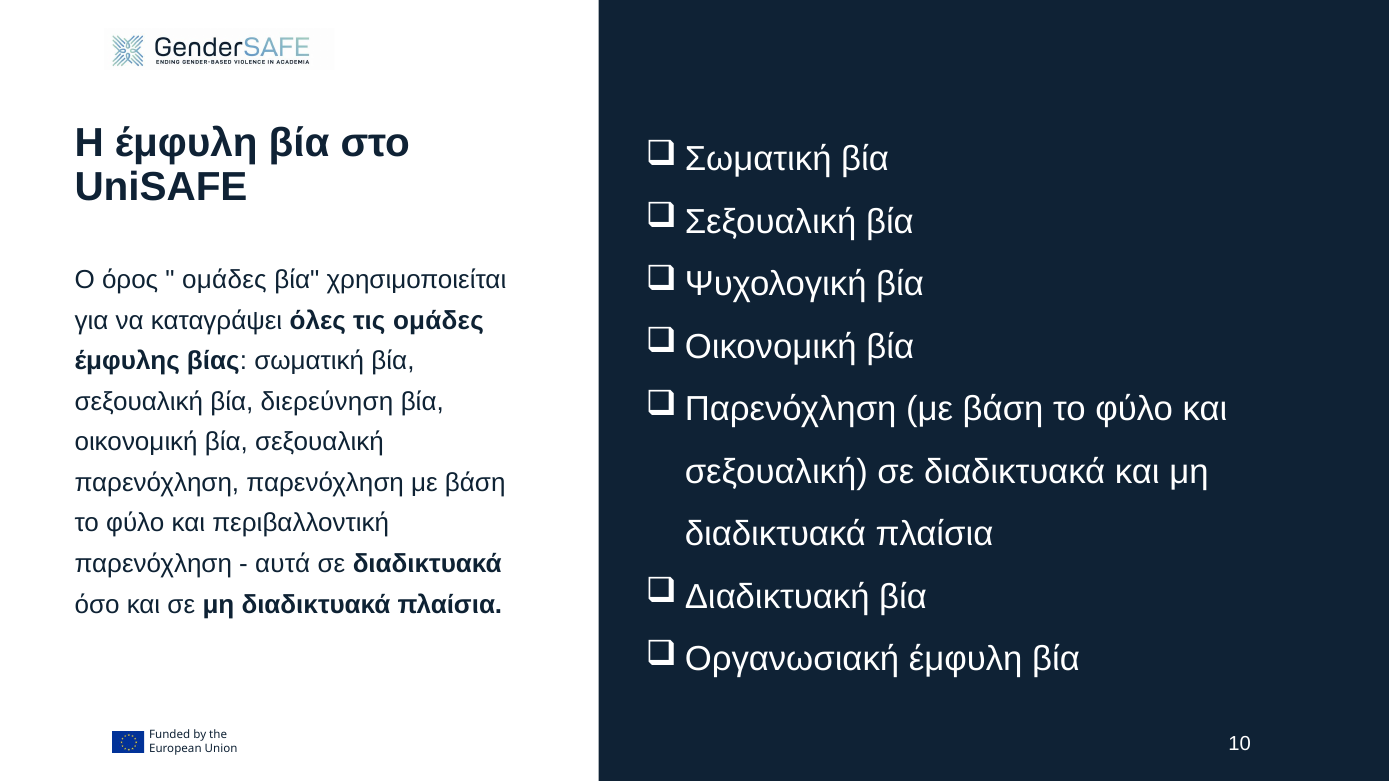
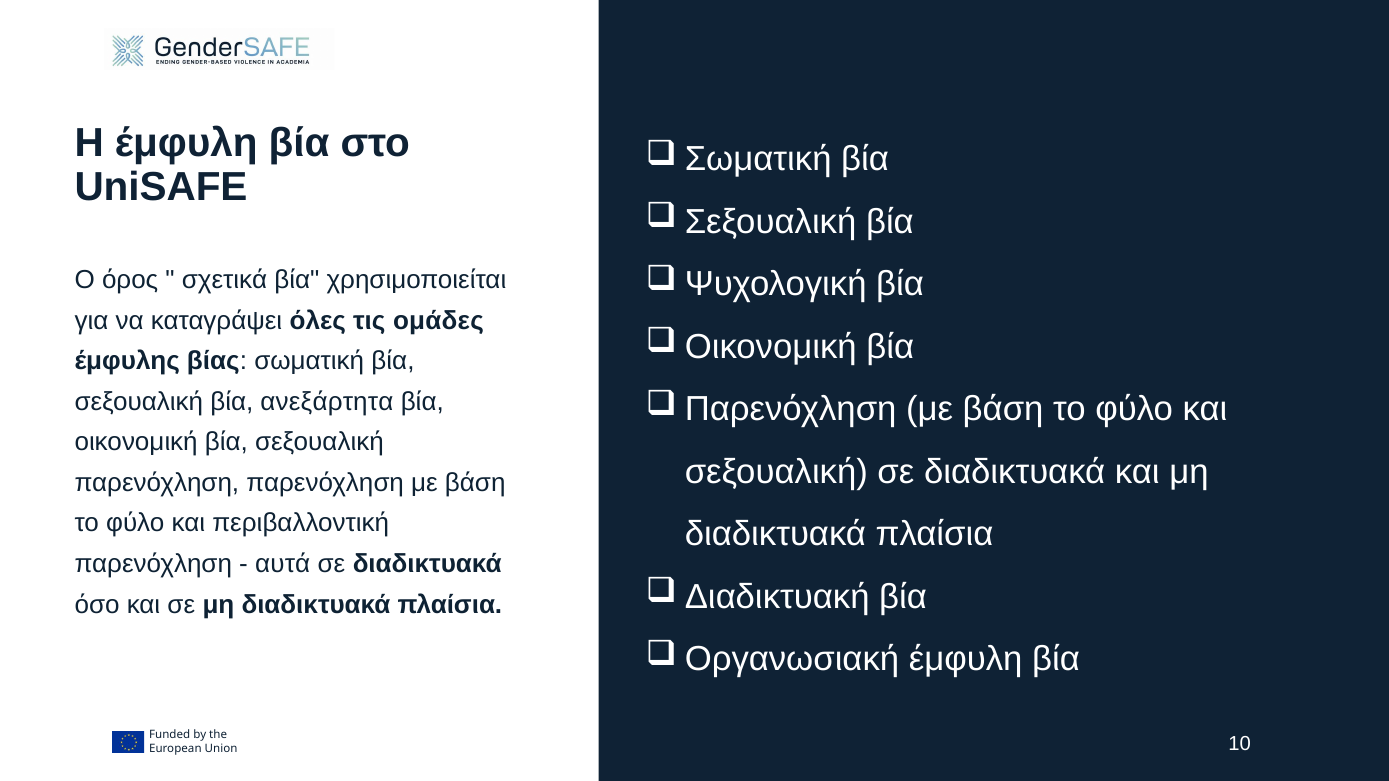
ομάδες: ομάδες -> σχετικά (225, 280)
διερεύνηση: διερεύνηση -> ανεξάρτητα (327, 402)
